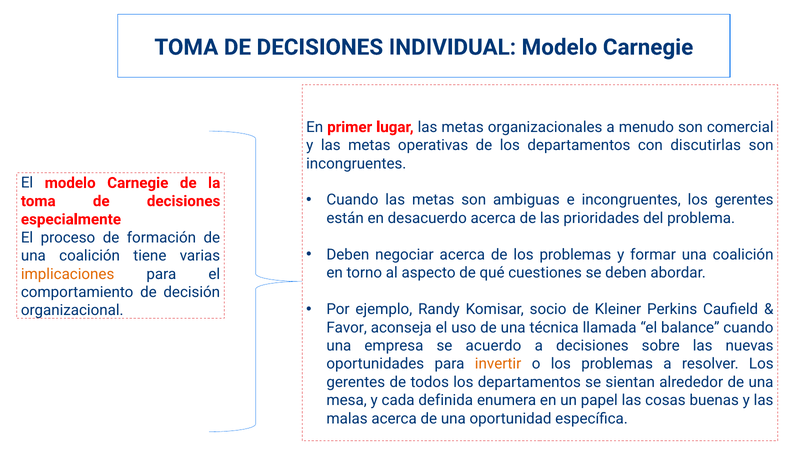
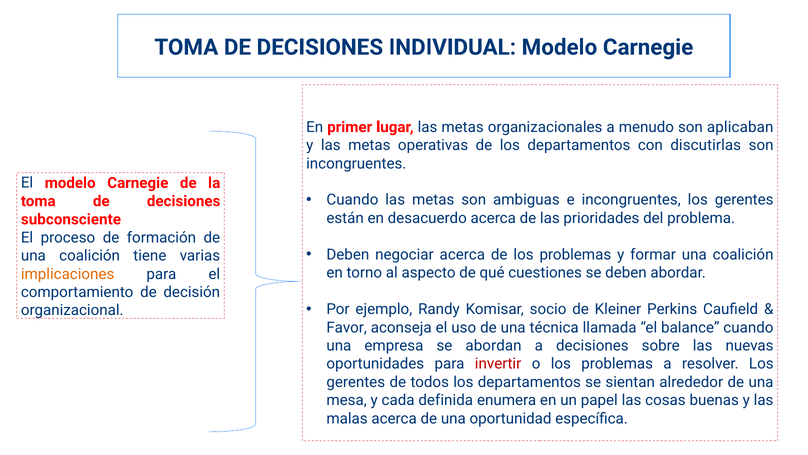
comercial: comercial -> aplicaban (740, 127)
especialmente: especialmente -> subconsciente (71, 219)
acuerdo: acuerdo -> abordan (494, 345)
invertir colour: orange -> red (498, 363)
